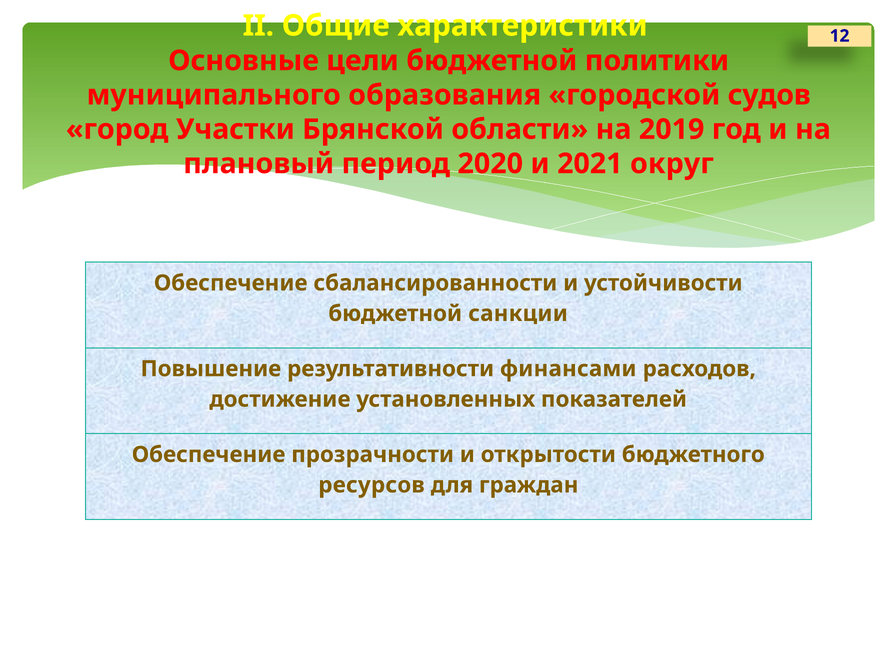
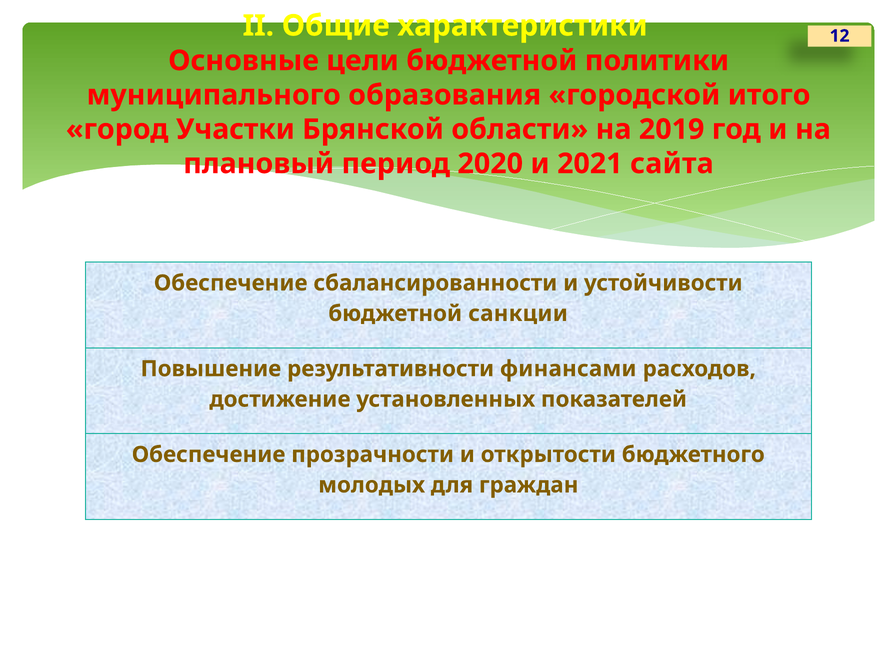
судов: судов -> итого (769, 95)
округ: округ -> сайта (672, 164)
ресурсов: ресурсов -> молодых (372, 485)
